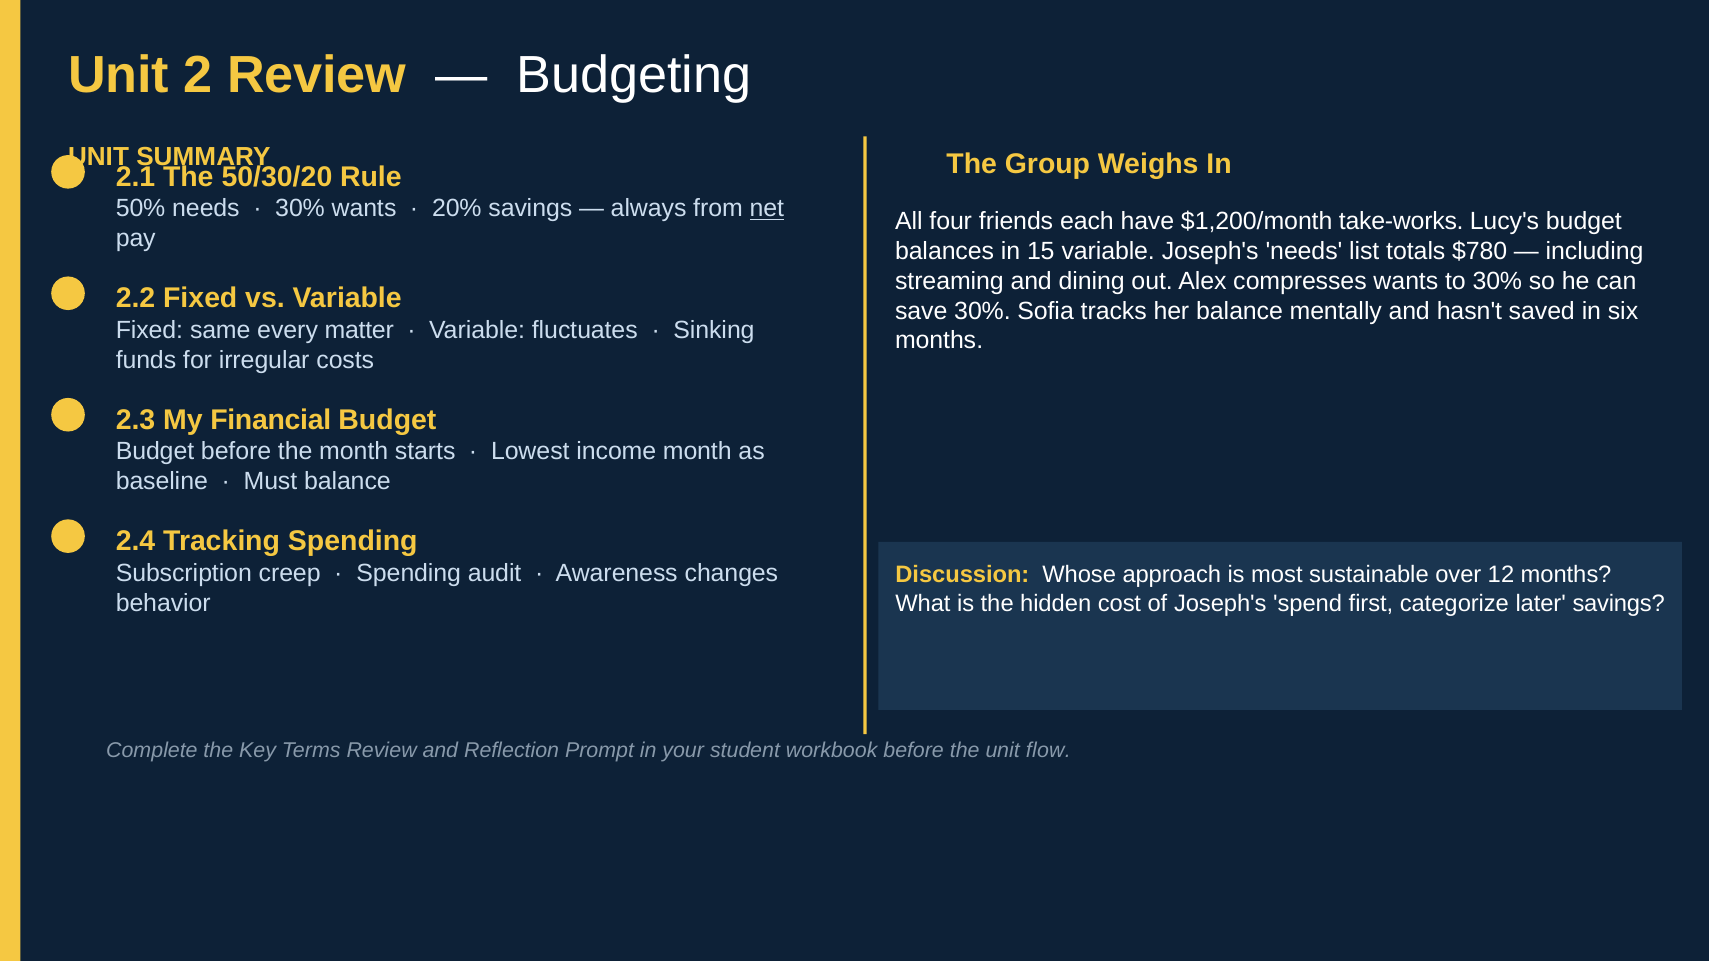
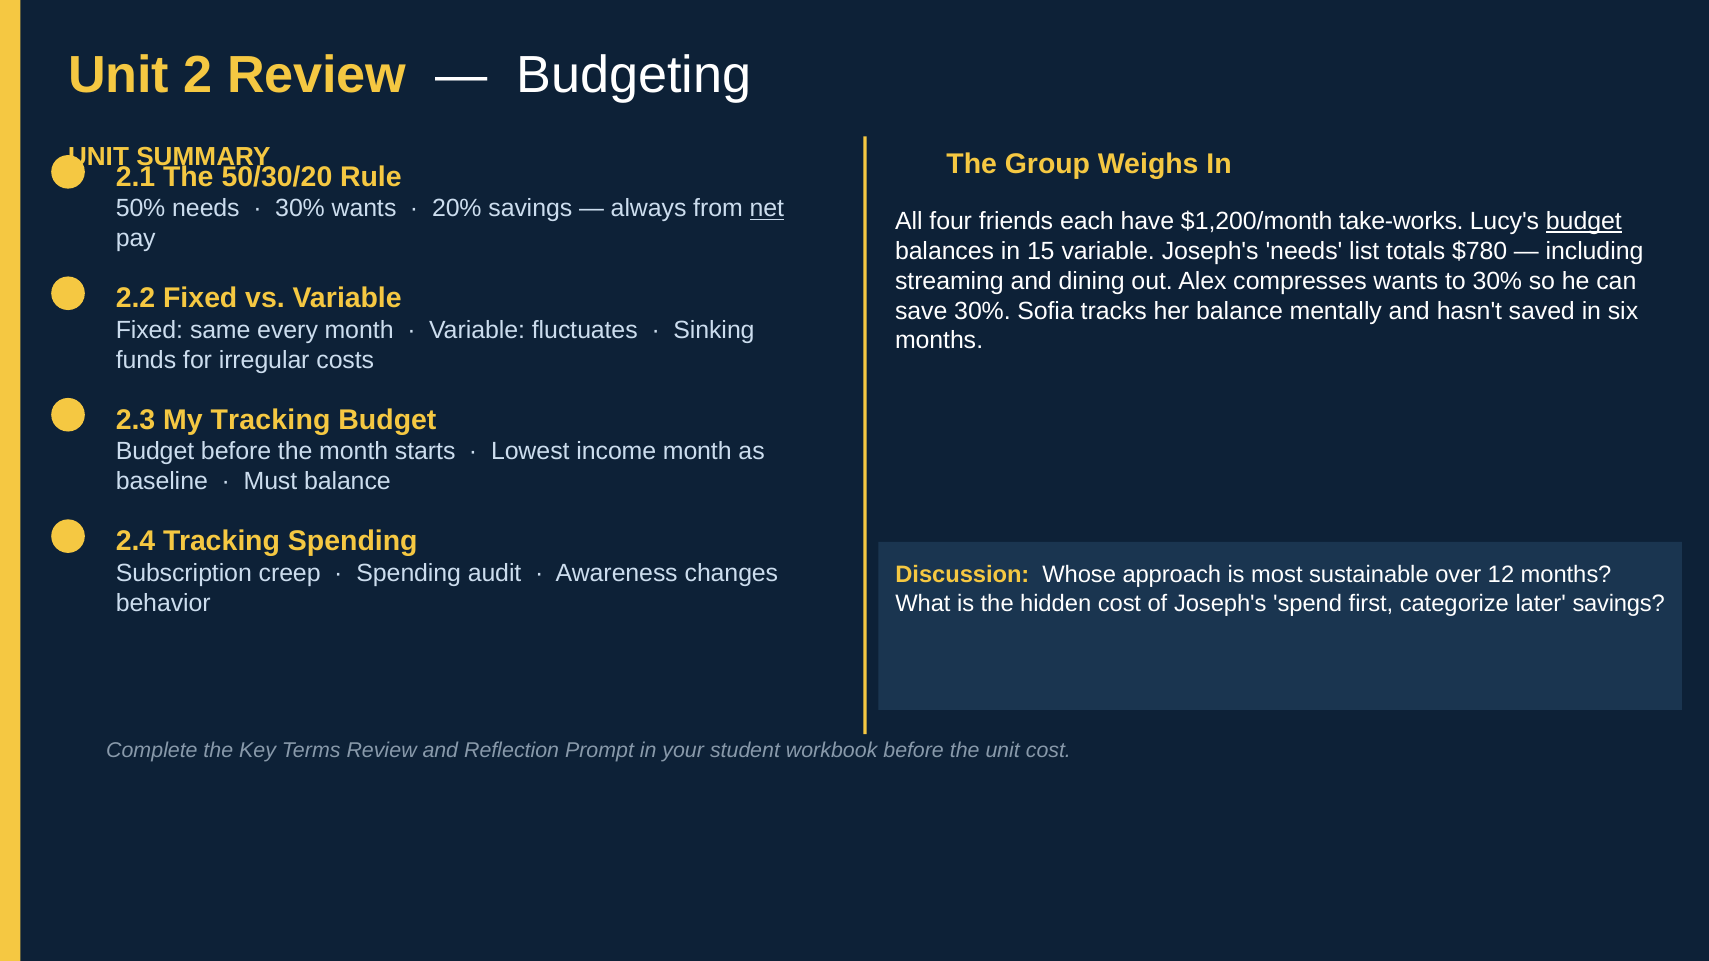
budget underline: none -> present (1584, 221)
every matter: matter -> month (359, 330)
My Financial: Financial -> Tracking (271, 420)
unit flow: flow -> cost (1048, 751)
